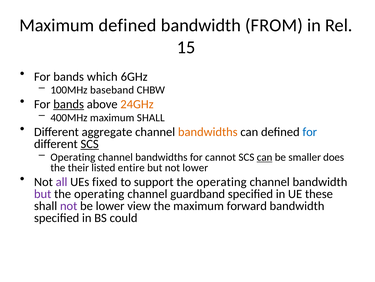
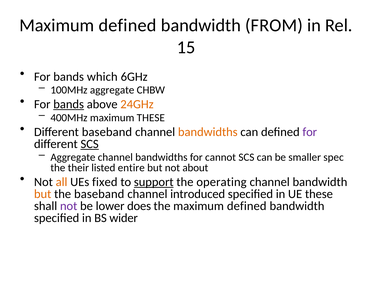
100MHz baseband: baseband -> aggregate (112, 90)
maximum SHALL: SHALL -> THESE (151, 117)
Different aggregate: aggregate -> baseband (107, 132)
for colour: blue -> purple (310, 132)
Operating: Operating -> Aggregate (73, 157)
can underline: present -> none (265, 157)
does: does -> spec (334, 157)
not lower: lower -> about (195, 167)
all colour: purple -> orange (62, 182)
support underline: none -> present (154, 182)
but colour: purple -> orange (43, 194)
operating: operating -> baseband (99, 194)
guardband: guardband -> introduced (198, 194)
view: view -> does (139, 206)
the maximum forward: forward -> defined (247, 206)
could: could -> wider (124, 218)
